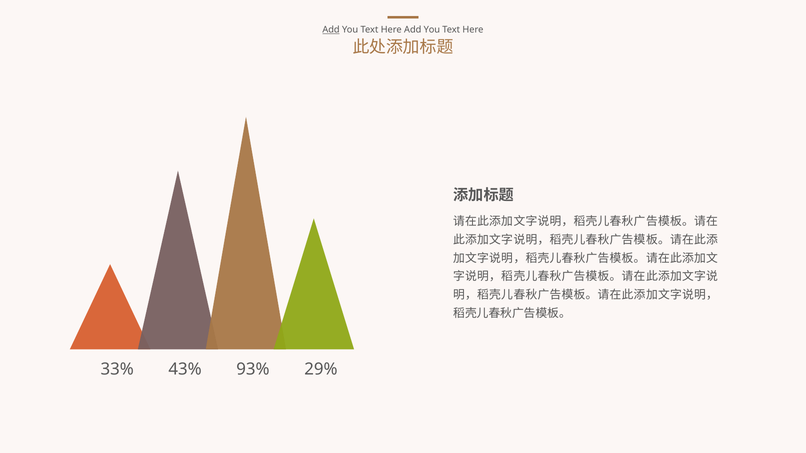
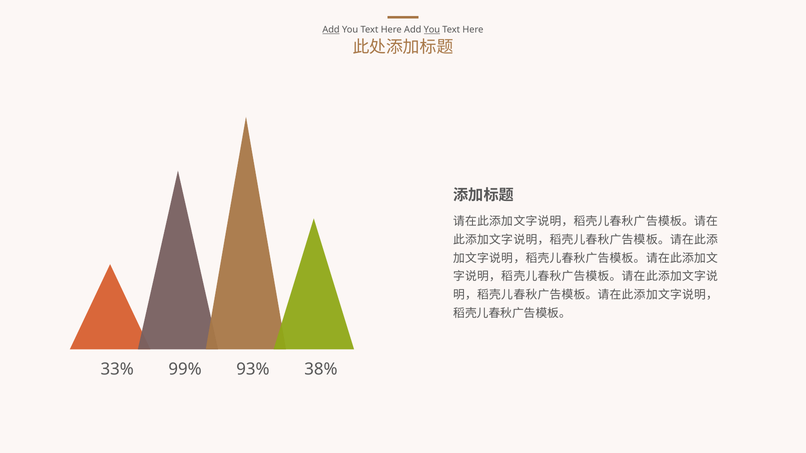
You underline: none -> present (432, 30)
43%: 43% -> 99% (185, 370)
29%: 29% -> 38% (321, 370)
